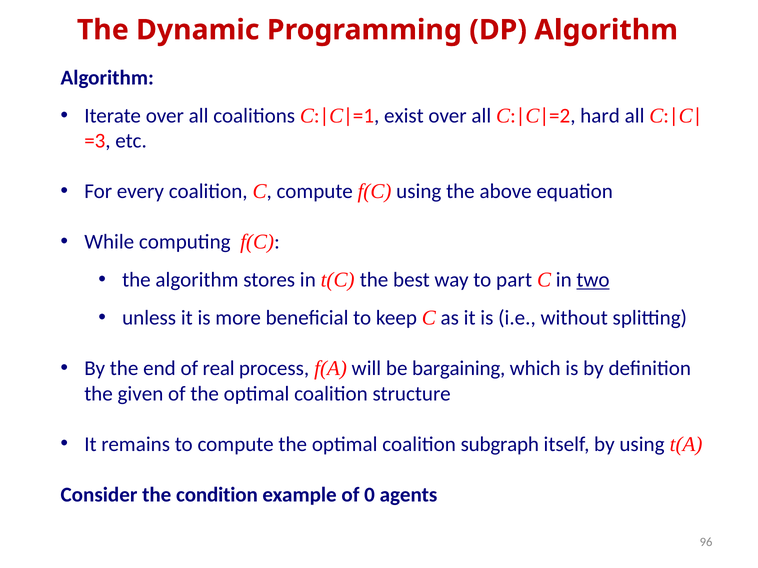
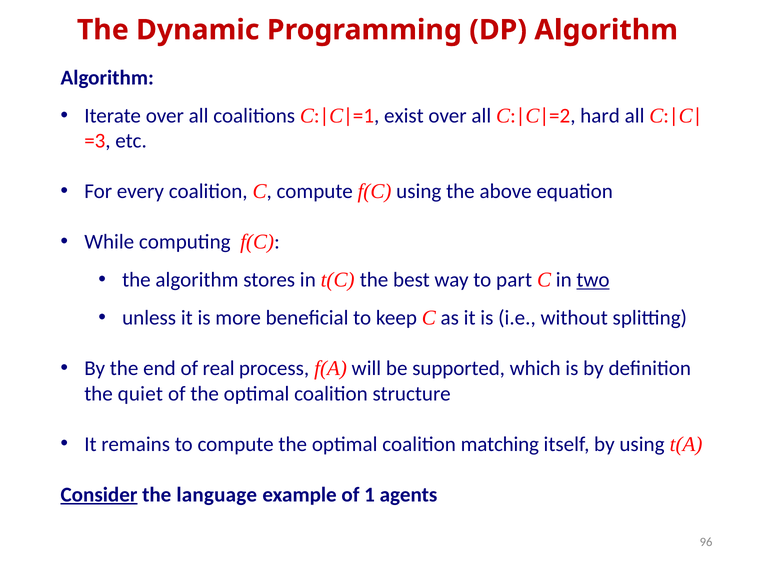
bargaining: bargaining -> supported (459, 369)
given: given -> quiet (140, 394)
subgraph: subgraph -> matching (500, 444)
Consider underline: none -> present (99, 495)
condition: condition -> language (217, 495)
0: 0 -> 1 (370, 495)
